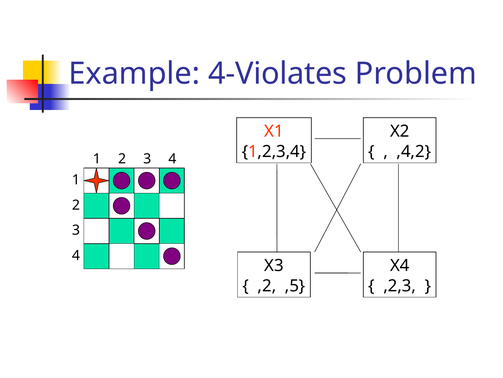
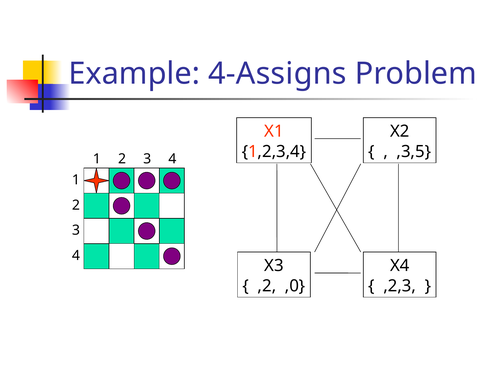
4-Violates: 4-Violates -> 4-Assigns (277, 73)
,4,2: ,4,2 -> ,3,5 (414, 151)
,5: ,5 -> ,0 (295, 285)
